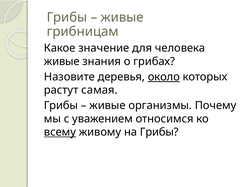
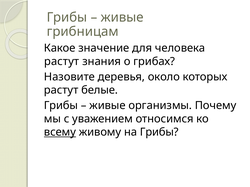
живые: живые -> растут (62, 62)
около underline: present -> none (164, 77)
самая: самая -> белые (100, 90)
